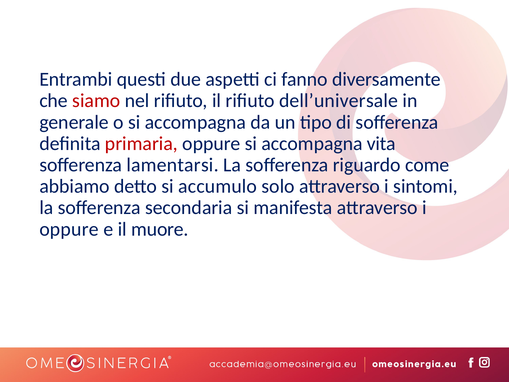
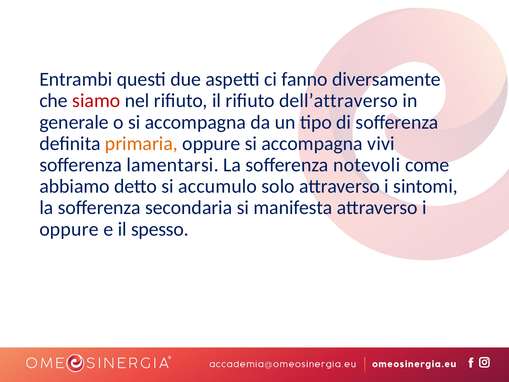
dell’universale: dell’universale -> dell’attraverso (339, 101)
primaria colour: red -> orange (141, 143)
vita: vita -> vivi (381, 143)
riguardo: riguardo -> notevoli (367, 165)
muore: muore -> spesso (160, 229)
